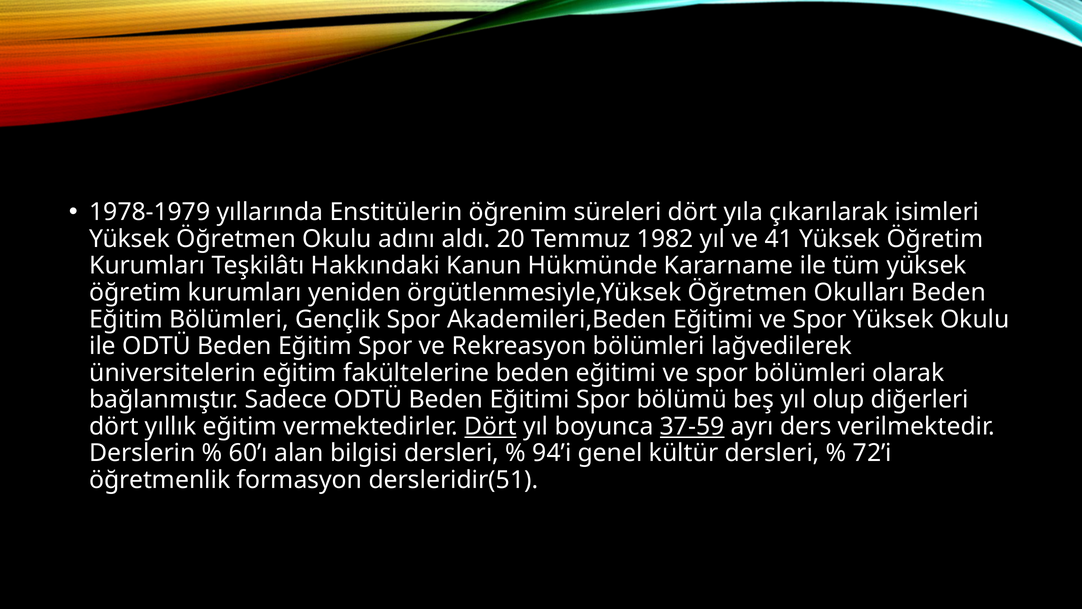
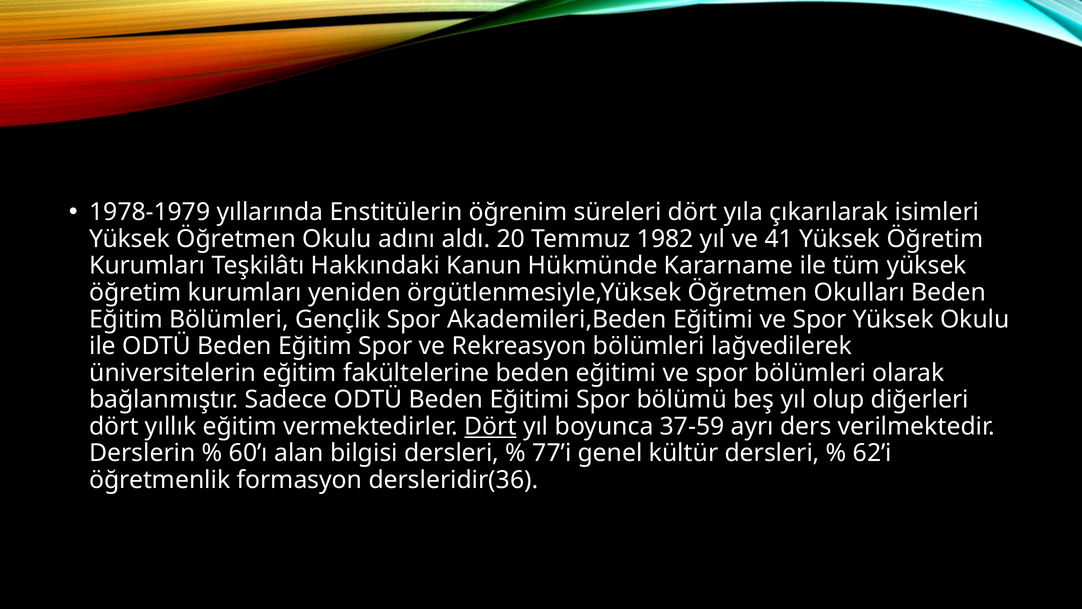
37-59 underline: present -> none (692, 426)
94’i: 94’i -> 77’i (552, 453)
72’i: 72’i -> 62’i (872, 453)
dersleridir(51: dersleridir(51 -> dersleridir(36 (453, 480)
